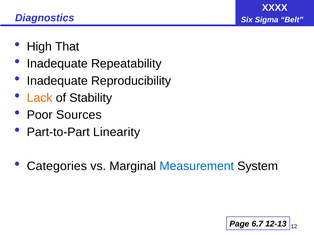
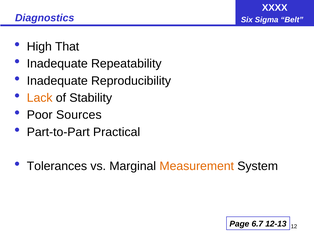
Linearity: Linearity -> Practical (117, 132)
Categories: Categories -> Tolerances (57, 166)
Measurement colour: blue -> orange (197, 166)
